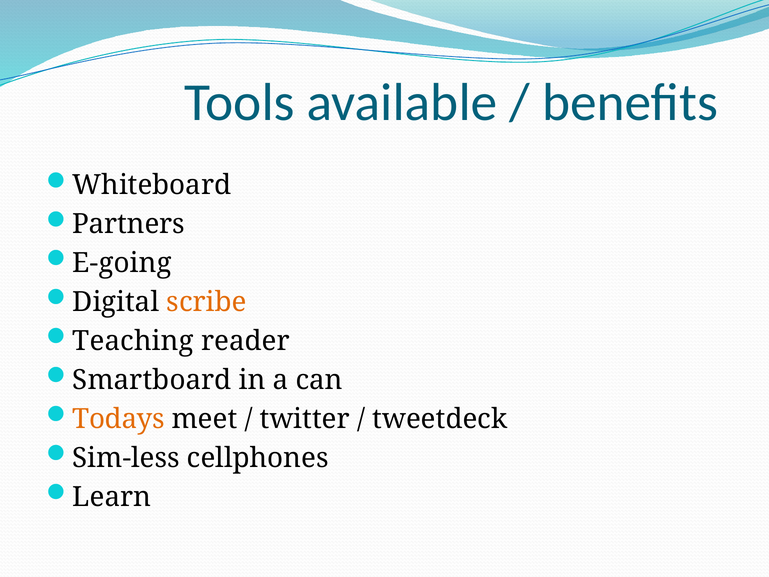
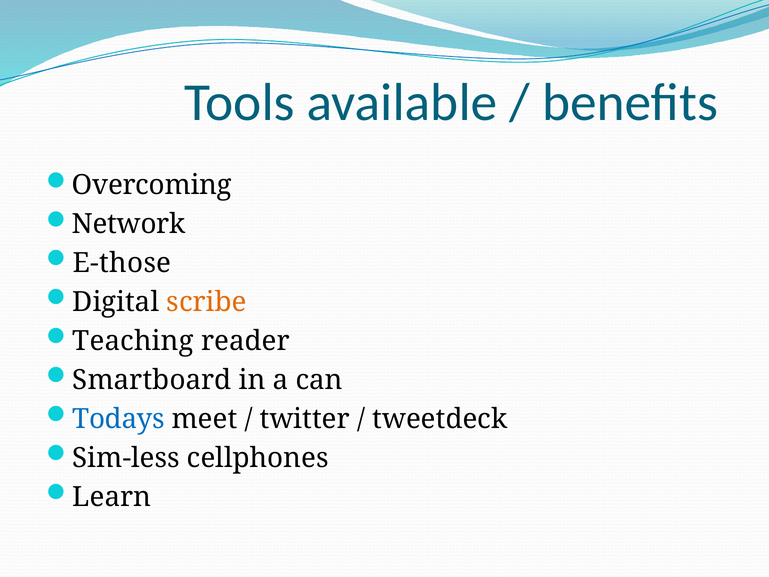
Whiteboard: Whiteboard -> Overcoming (152, 185)
Partners: Partners -> Network (129, 224)
E-going: E-going -> E-those (122, 263)
Todays colour: orange -> blue (119, 419)
